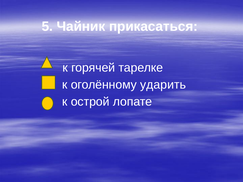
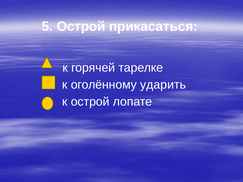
5 Чайник: Чайник -> Острой (81, 27)
